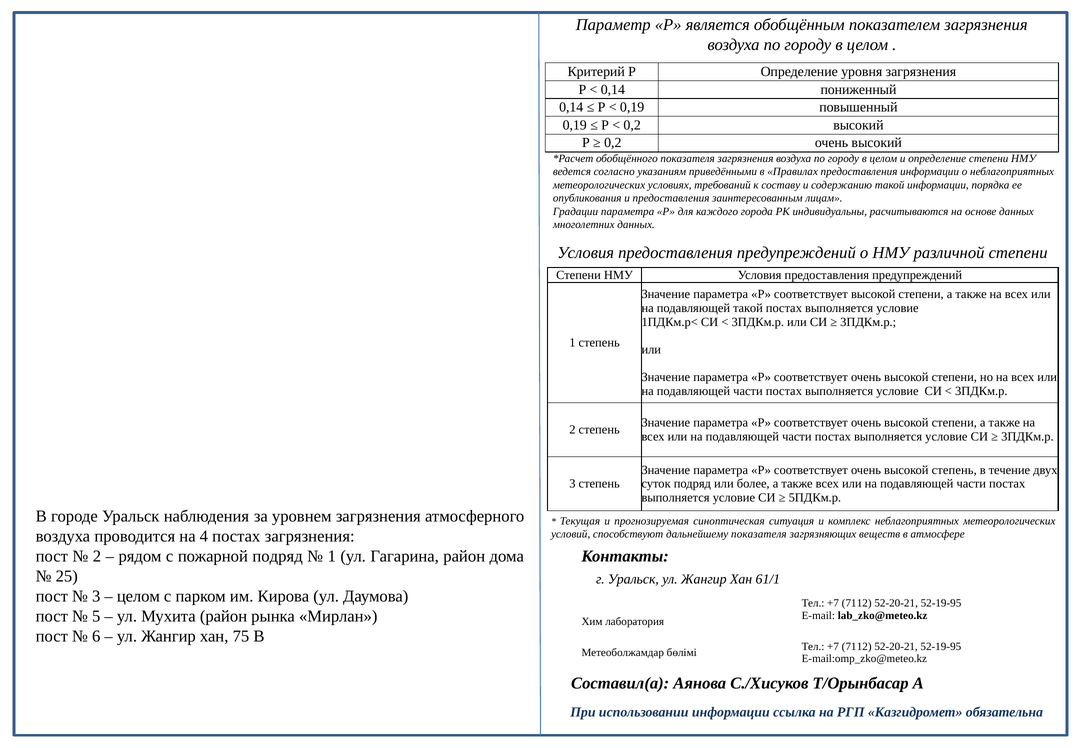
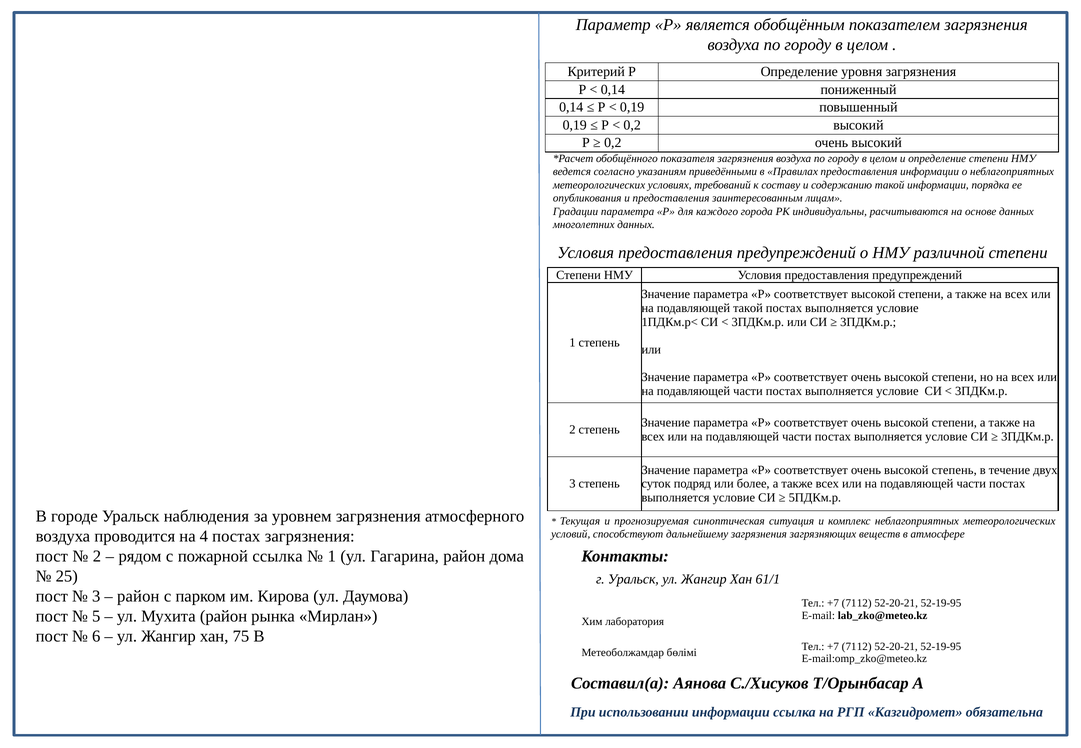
дальнейшему показателя: показателя -> загрязнения (759, 534)
пожарной подряд: подряд -> ссылка (278, 557)
целом: целом -> район (138, 596)
